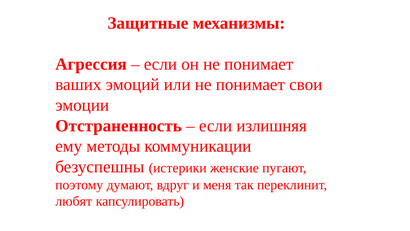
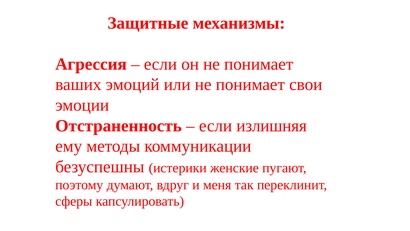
любят: любят -> сферы (74, 201)
